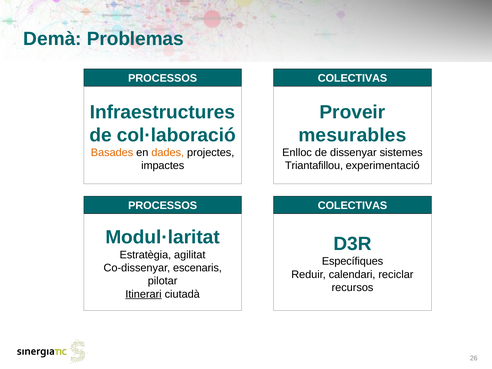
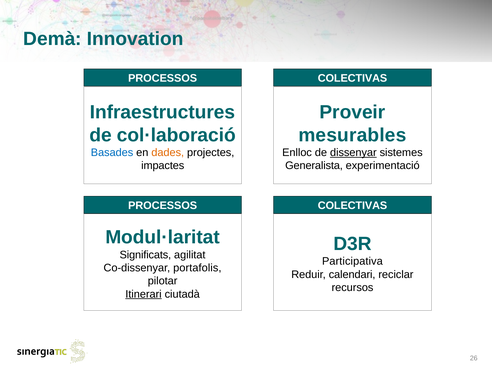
Problemas: Problemas -> Innovation (135, 39)
Basades colour: orange -> blue (112, 153)
dissenyar underline: none -> present (353, 153)
Triantafillou: Triantafillou -> Generalista (314, 166)
Estratègia: Estratègia -> Significats (145, 255)
Específiques: Específiques -> Participativa (352, 261)
escenaris: escenaris -> portafolis (197, 268)
